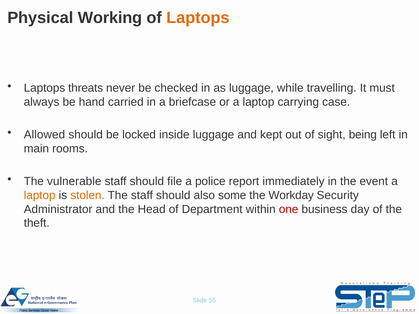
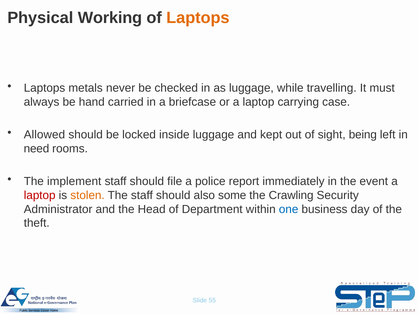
threats: threats -> metals (86, 88)
main: main -> need (36, 149)
vulnerable: vulnerable -> implement (74, 181)
laptop colour: orange -> red (40, 195)
Workday: Workday -> Crawling (291, 195)
one colour: red -> blue (289, 209)
